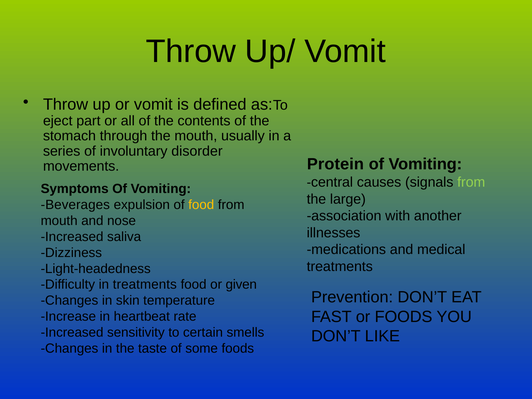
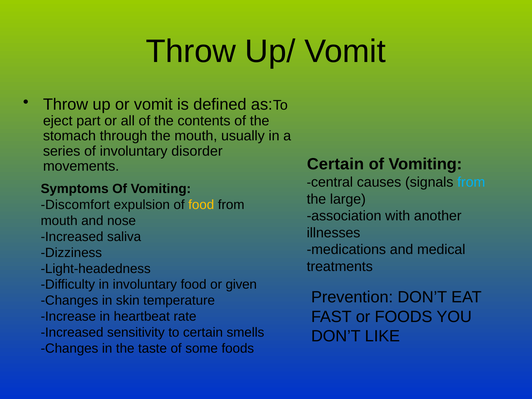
Protein: Protein -> Certain (335, 164)
from colour: light green -> light blue (471, 182)
Beverages: Beverages -> Discomfort (75, 205)
in treatments: treatments -> involuntary (145, 285)
